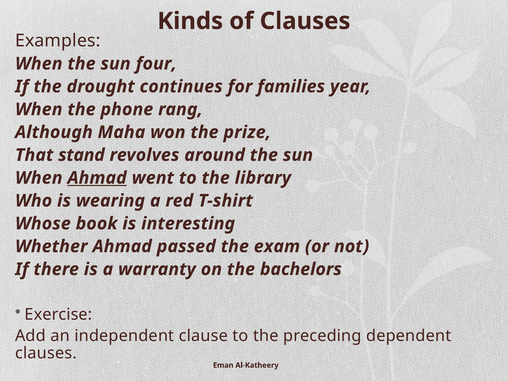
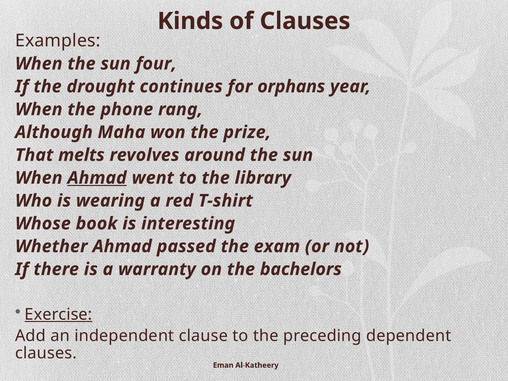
families: families -> orphans (291, 87)
stand: stand -> melts (81, 155)
Exercise underline: none -> present (58, 314)
